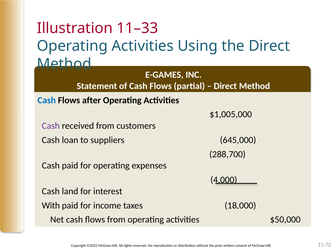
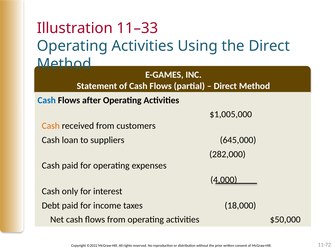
Cash colour: purple -> orange (51, 125)
288,700: 288,700 -> 282,000 (227, 154)
land: land -> only (70, 191)
With: With -> Debt (51, 205)
